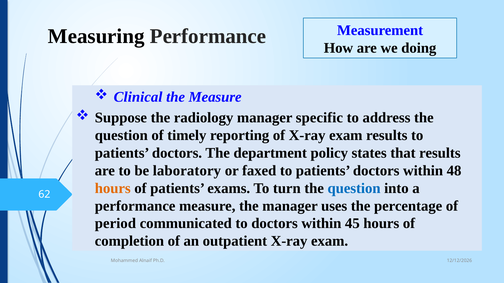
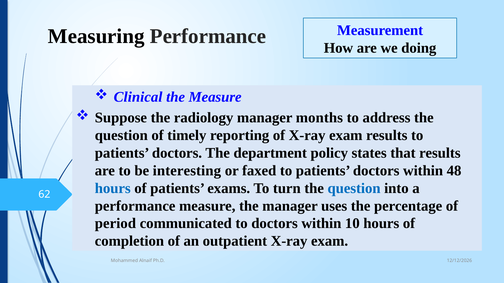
specific: specific -> months (319, 118)
laboratory: laboratory -> interesting (187, 171)
hours colour: orange -> blue (113, 189)
45: 45 -> 10 (352, 224)
